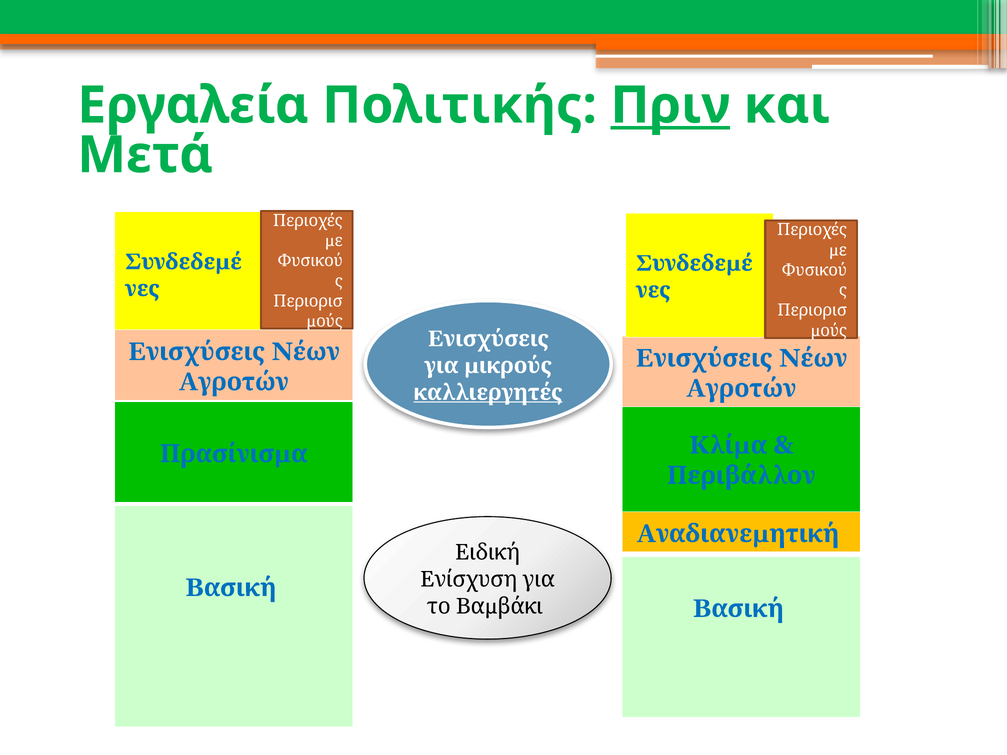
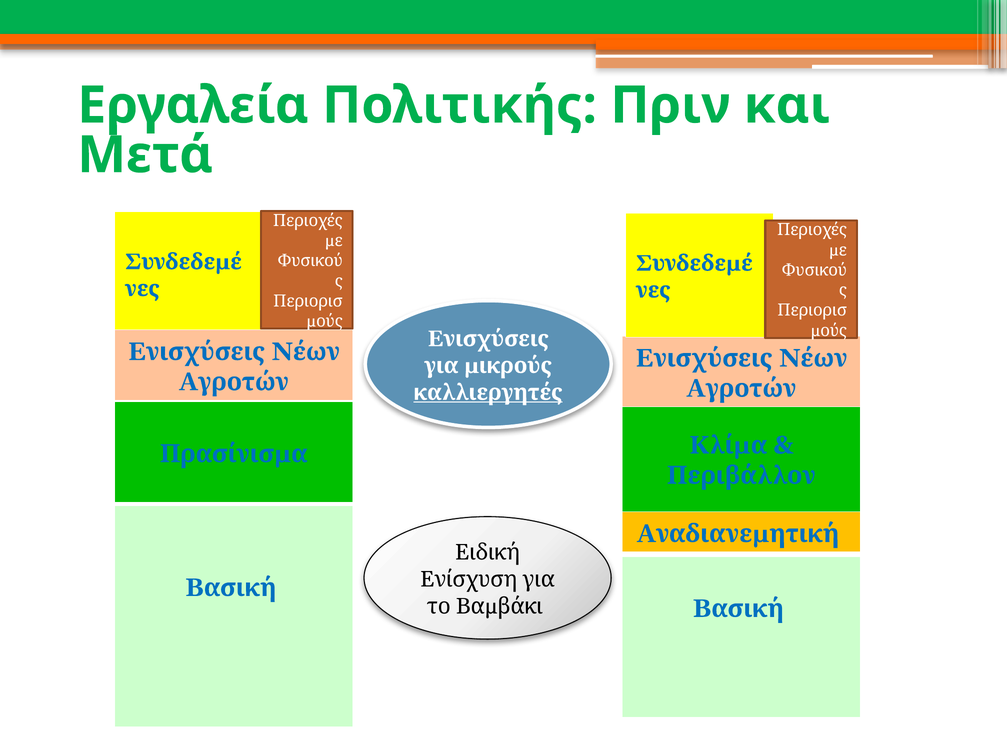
Πριν underline: present -> none (670, 106)
